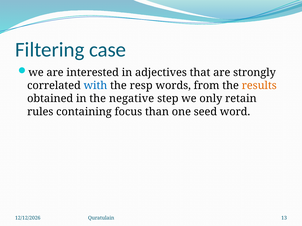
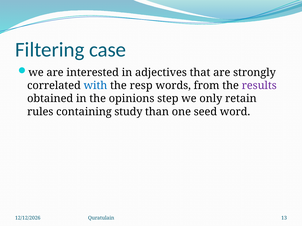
results colour: orange -> purple (259, 86)
negative: negative -> opinions (132, 99)
focus: focus -> study (128, 112)
